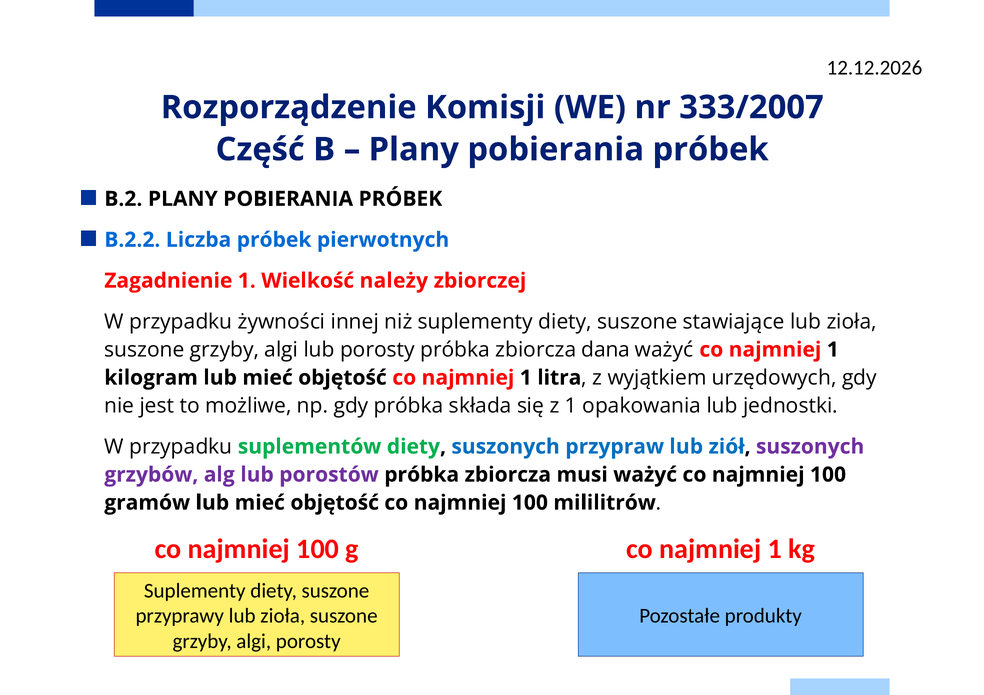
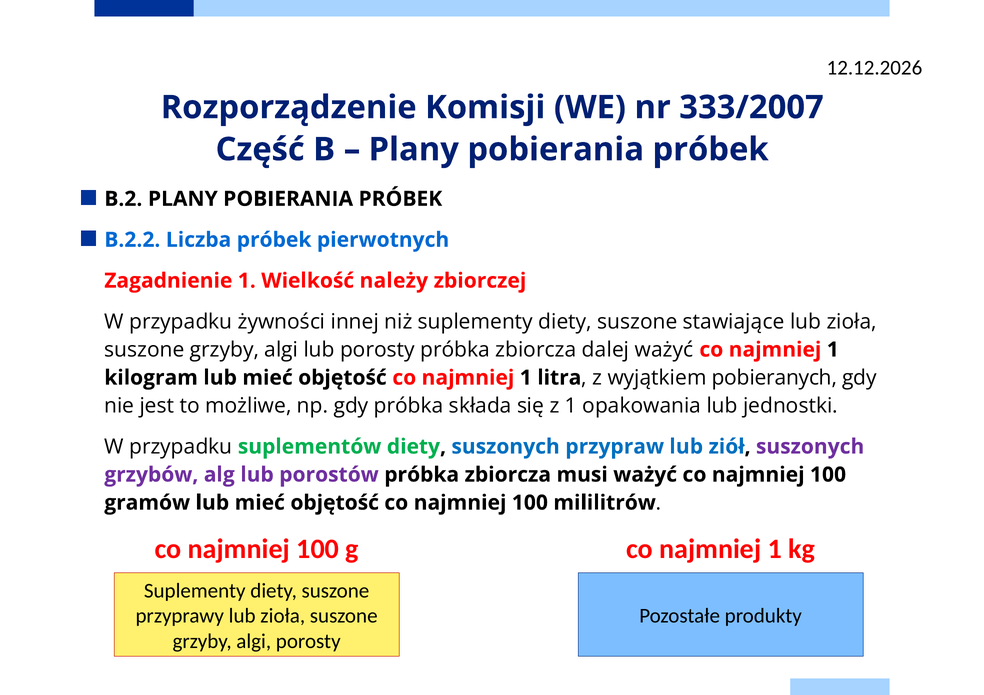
dana: dana -> dalej (606, 350)
urzędowych: urzędowych -> pobieranych (774, 378)
